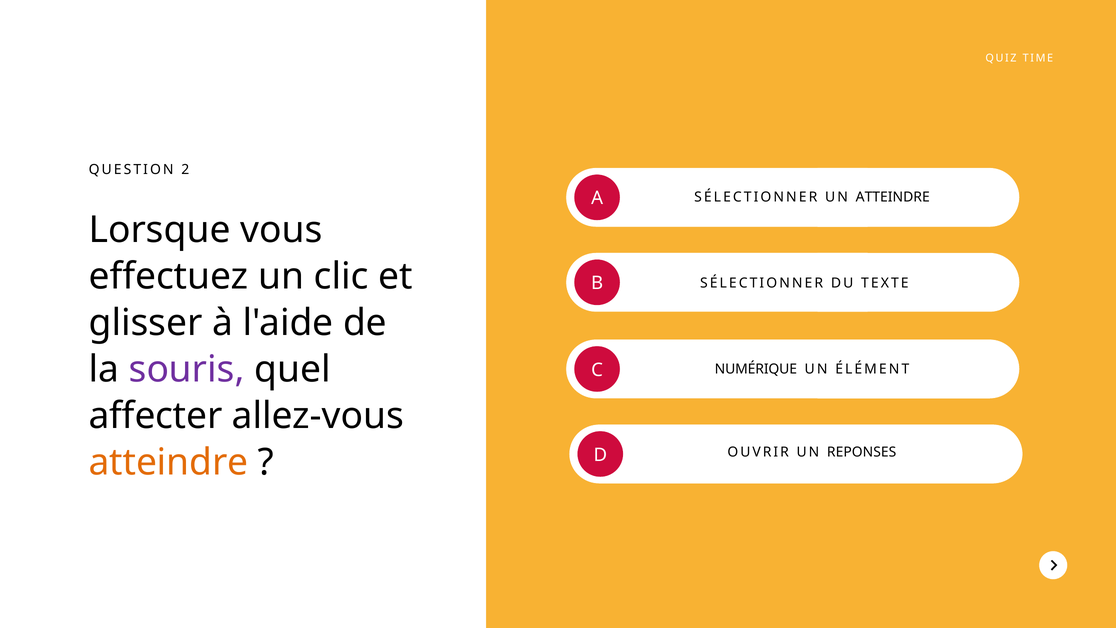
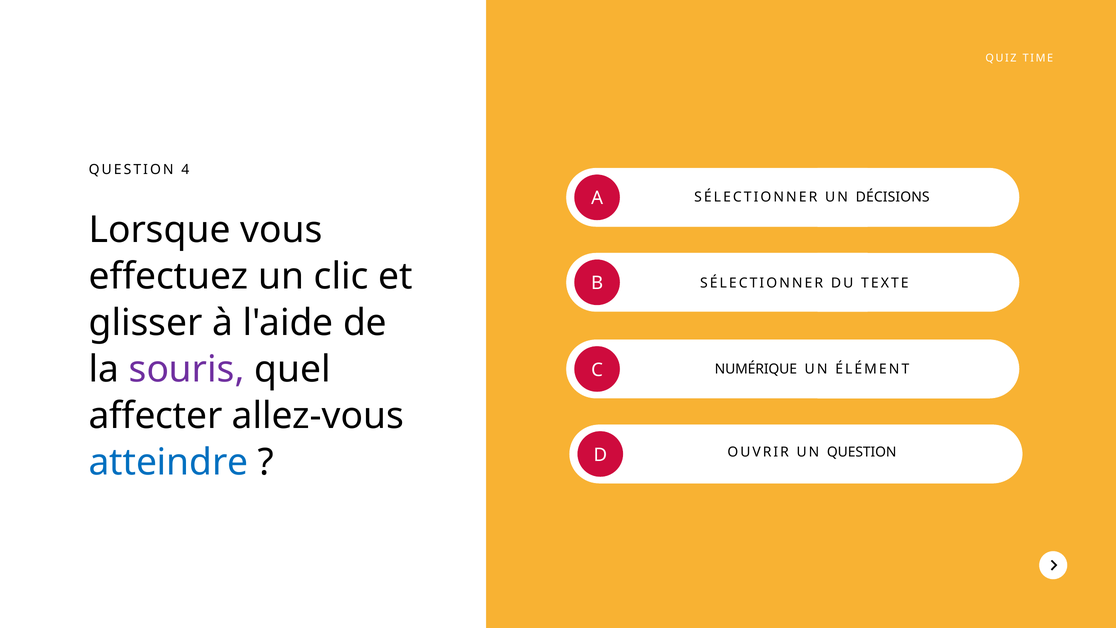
2: 2 -> 4 (185, 170)
UN ATTEINDRE: ATTEINDRE -> DÉCISIONS (893, 197)
UN REPONSES: REPONSES -> QUESTION (862, 452)
atteindre colour: orange -> blue (169, 462)
